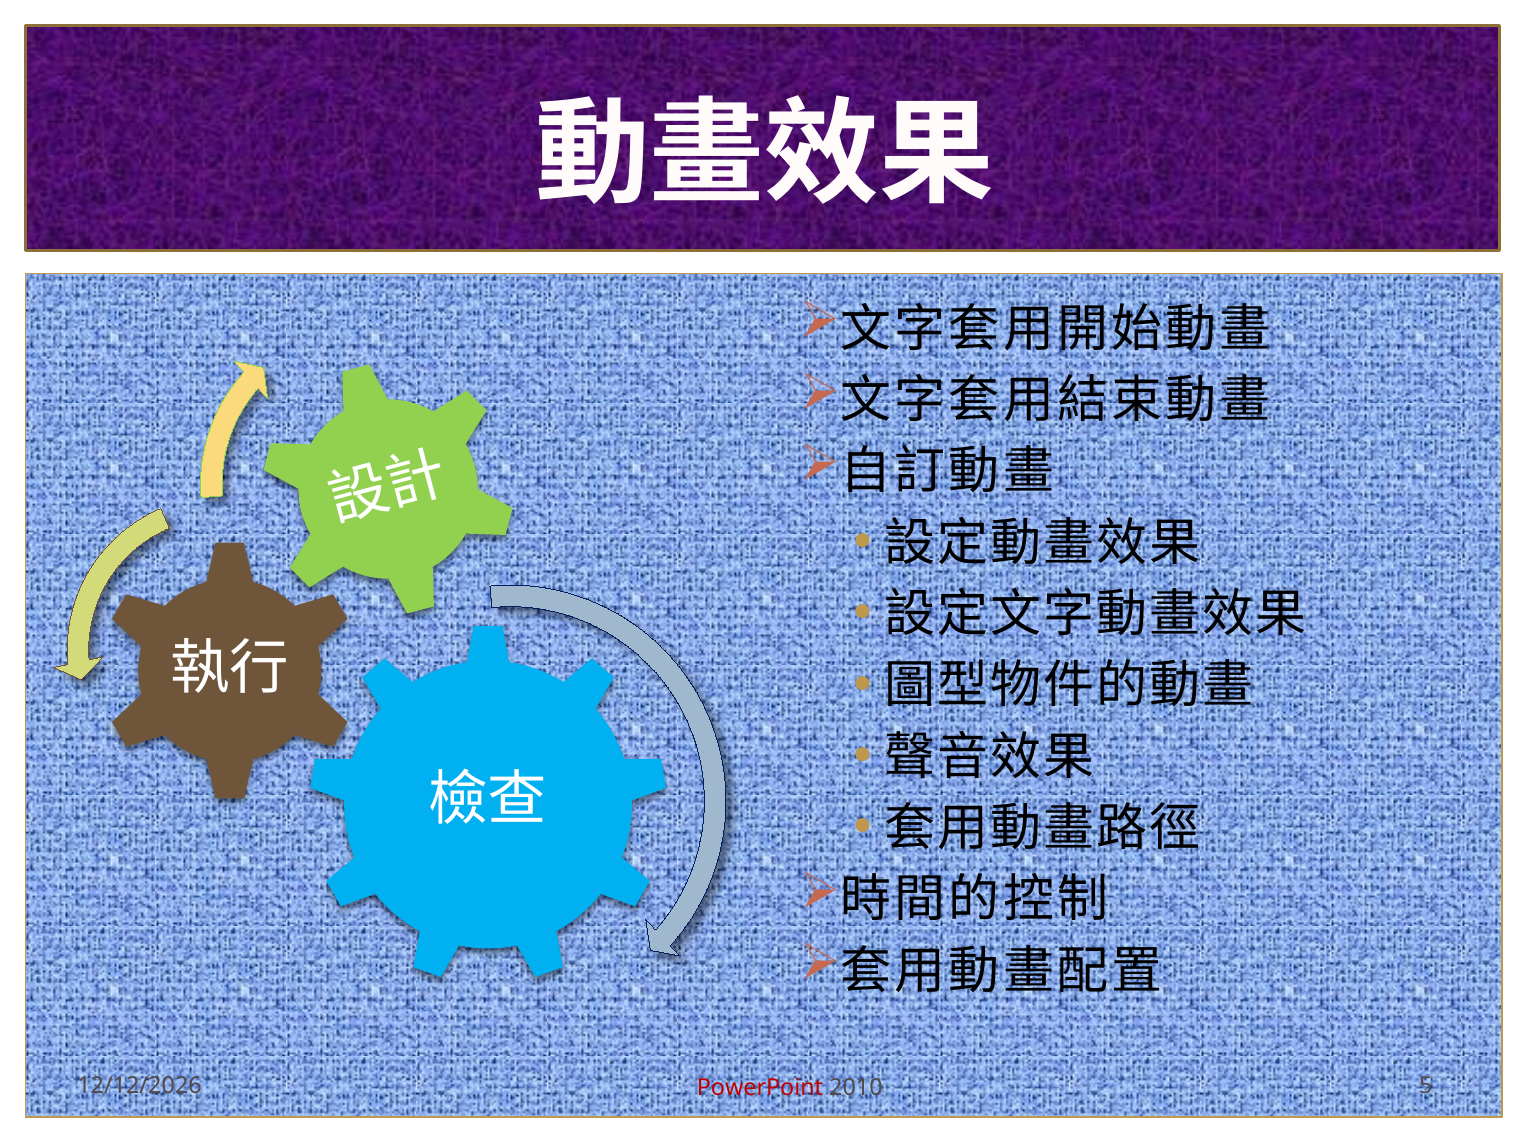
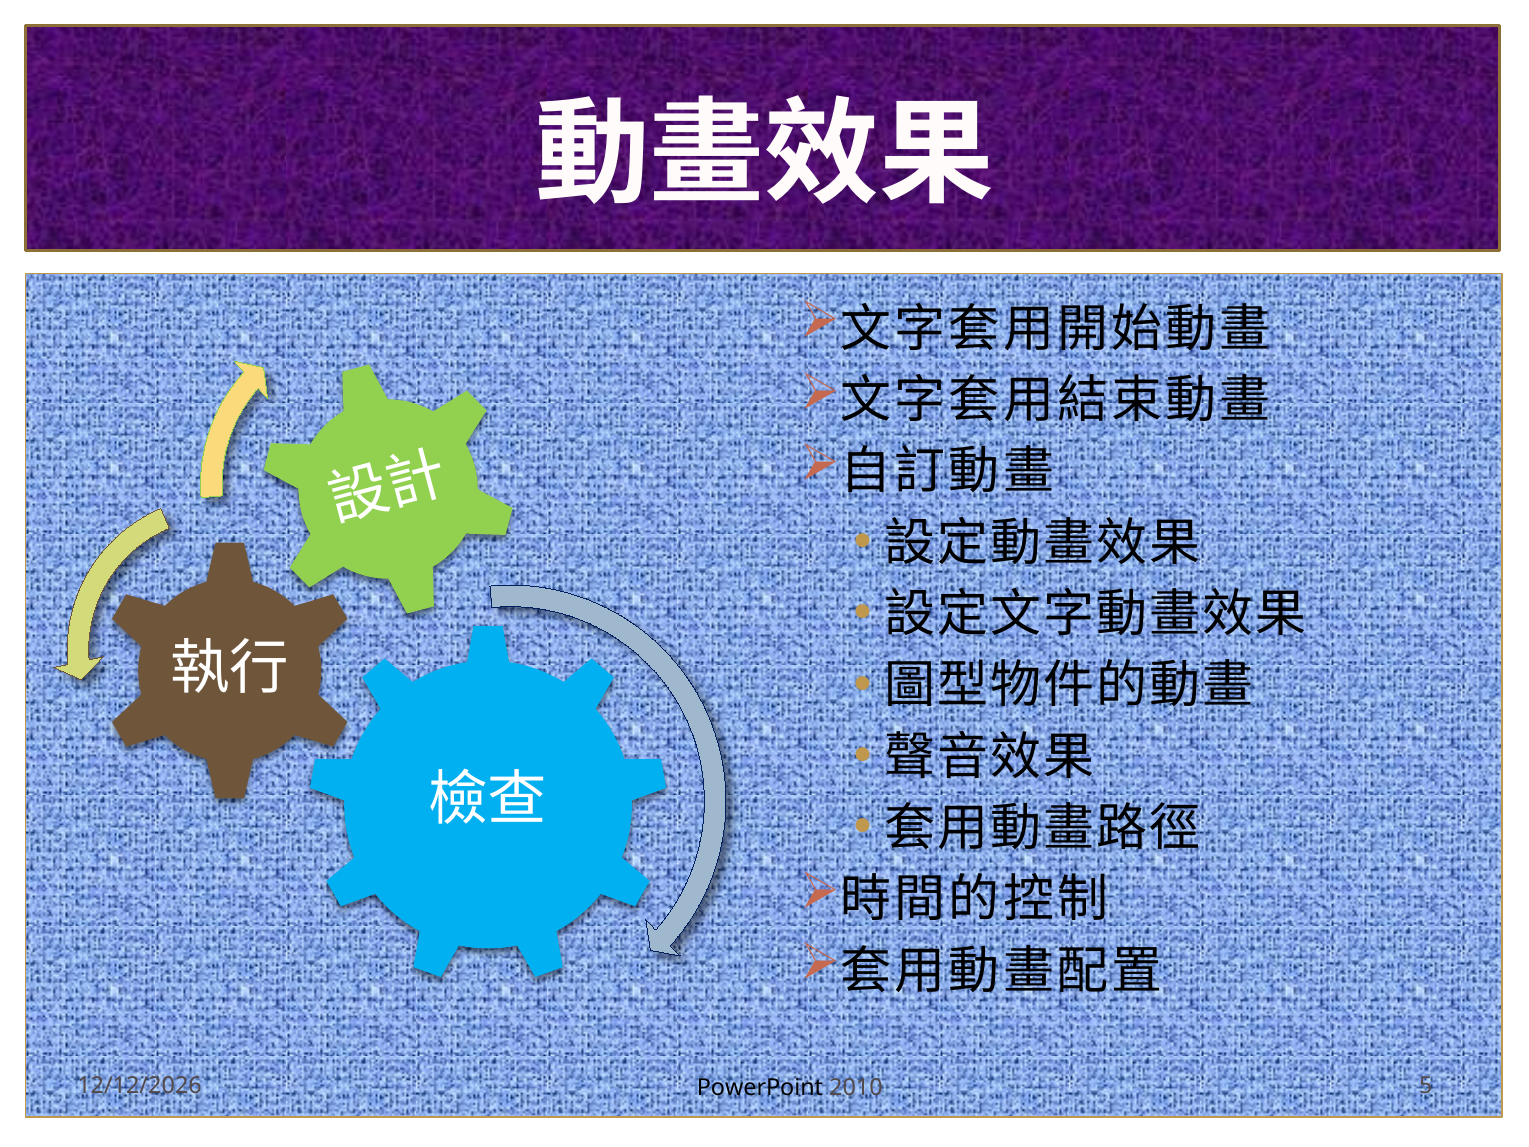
PowerPoint colour: red -> black (760, 1087)
